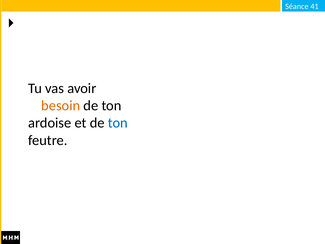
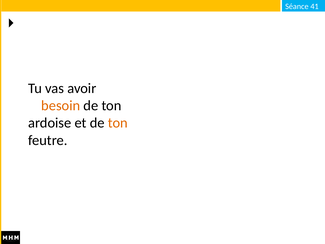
ton colour: blue -> orange (118, 123)
